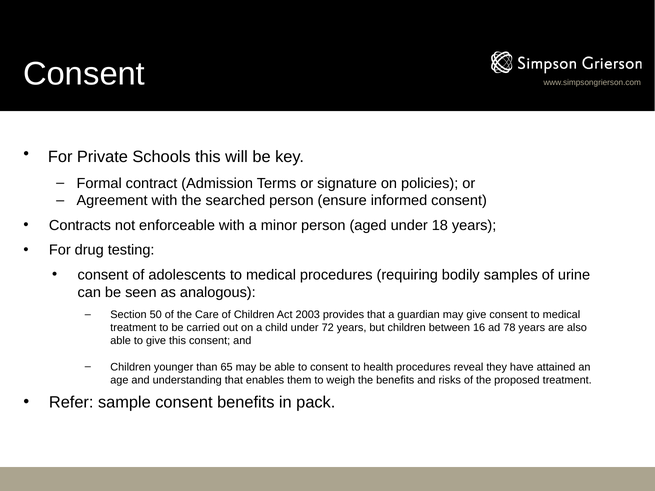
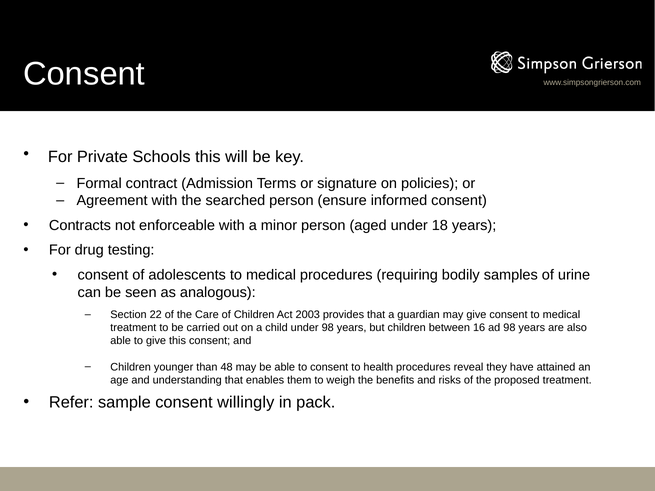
50: 50 -> 22 (156, 315)
under 72: 72 -> 98 (328, 328)
ad 78: 78 -> 98 (509, 328)
65: 65 -> 48 (227, 367)
consent benefits: benefits -> willingly (246, 402)
